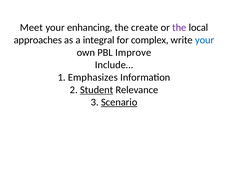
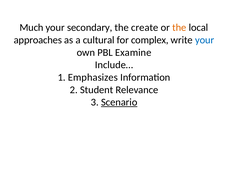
Meet: Meet -> Much (31, 28)
enhancing: enhancing -> secondary (90, 28)
the colour: purple -> orange (179, 28)
integral: integral -> cultural (99, 40)
Improve: Improve -> Examine (133, 53)
Student underline: present -> none (97, 90)
